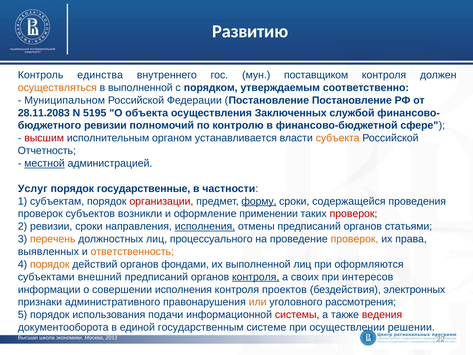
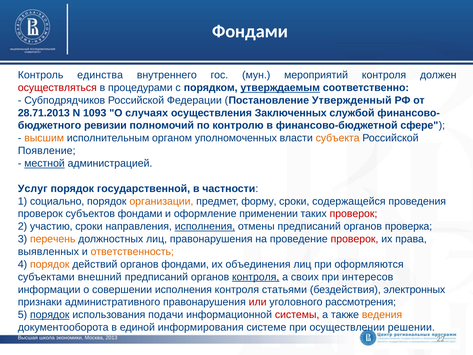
Развитию: Развитию -> Фондами (250, 31)
поставщиком: поставщиком -> мероприятий (316, 75)
осуществляться colour: orange -> red (57, 88)
в выполненной: выполненной -> процедурами (140, 88)
утверждаемым underline: none -> present (280, 88)
Муниципальном: Муниципальном -> Субподрядчиков (65, 100)
Постановление Постановление: Постановление -> Утвержденный (352, 100)
28.11.2083: 28.11.2083 -> 28.71.2013 (44, 113)
5195: 5195 -> 1093 (95, 113)
объекта: объекта -> случаях (147, 113)
высшим colour: red -> orange (44, 138)
устанавливается: устанавливается -> уполномоченных (236, 138)
Отчетность: Отчетность -> Появление (47, 151)
государственные: государственные -> государственной (144, 188)
субъектам: субъектам -> социально (57, 201)
организации colour: red -> orange (161, 201)
форму underline: present -> none (259, 201)
субъектов возникли: возникли -> фондами (140, 214)
2 ревизии: ревизии -> участию (51, 226)
статьями: статьями -> проверка (409, 226)
лиц процессуального: процессуального -> правонарушения (211, 239)
проверок colour: orange -> red (354, 239)
их выполненной: выполненной -> объединения (258, 264)
проектов: проектов -> статьями (284, 289)
или colour: orange -> red (258, 302)
порядок underline: none -> present (50, 315)
ведения colour: red -> orange (382, 315)
государственным: государственным -> информирования (201, 327)
